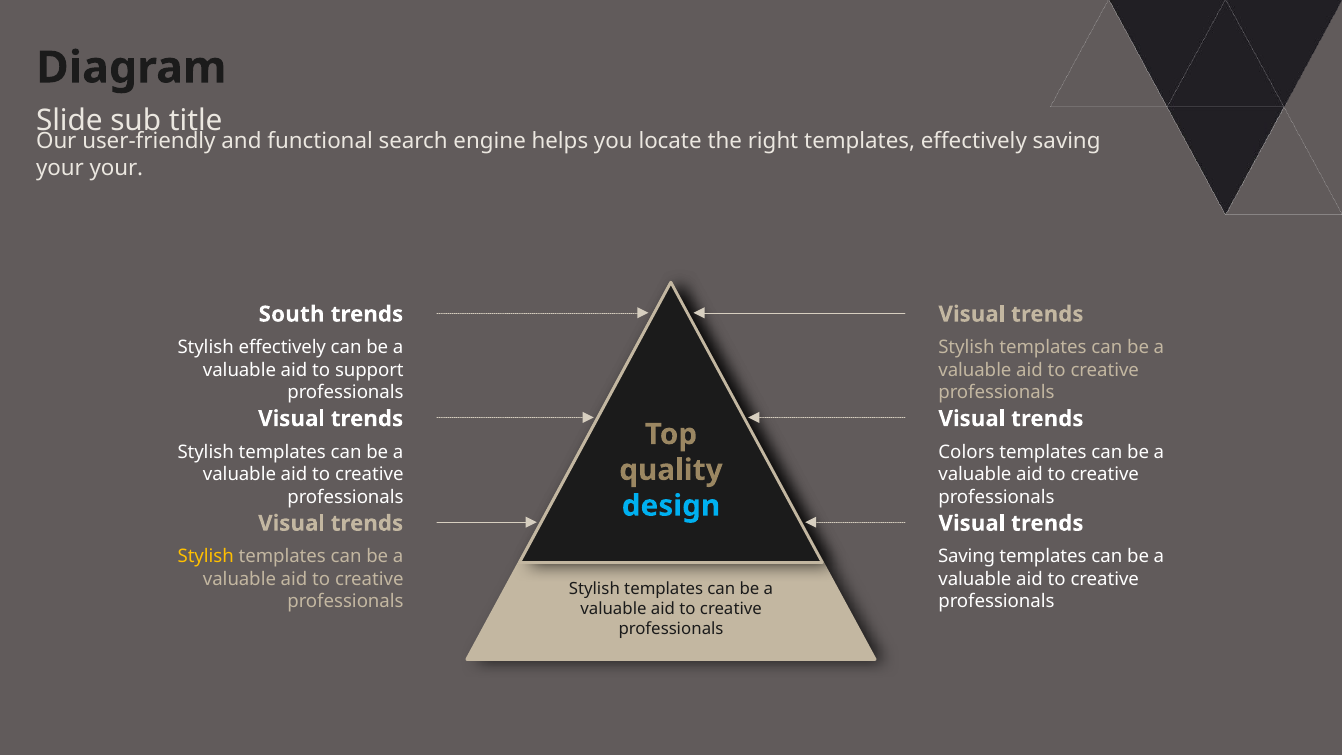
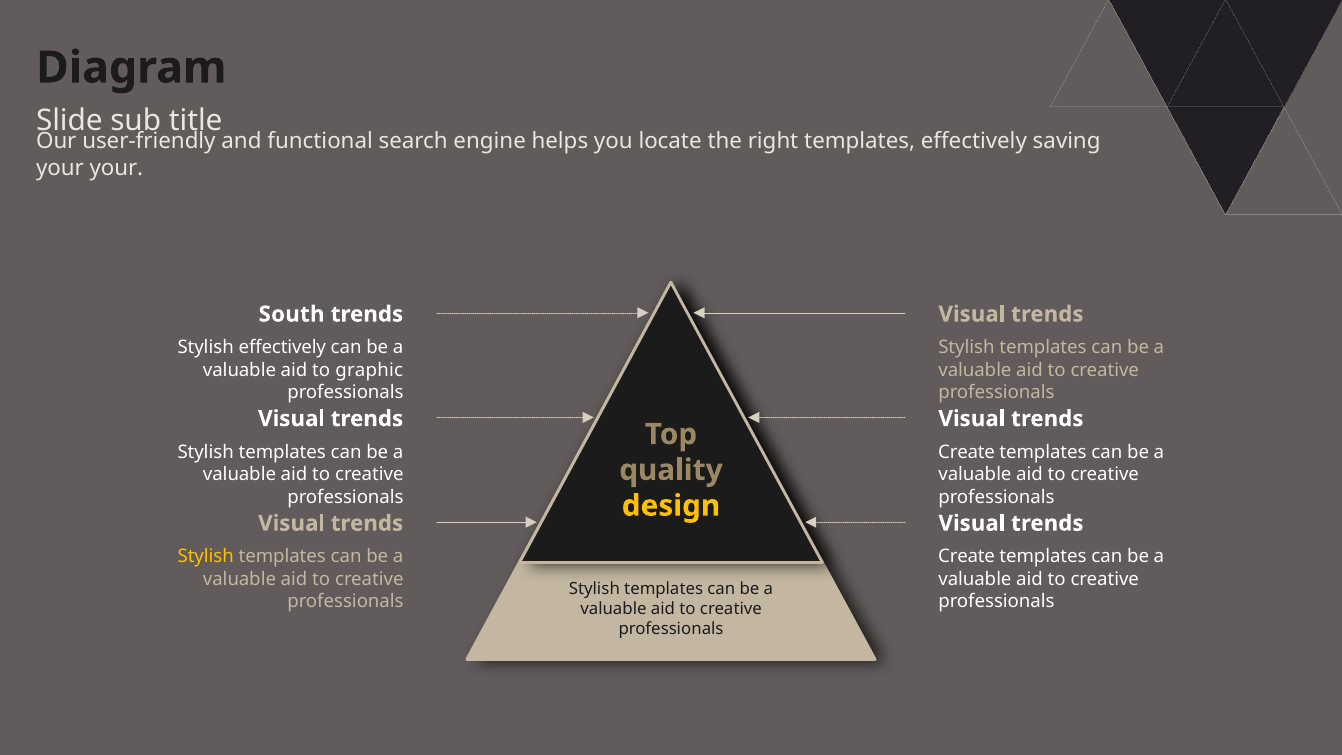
support: support -> graphic (369, 370)
Colors: Colors -> Create (967, 452)
design colour: light blue -> yellow (671, 506)
Saving: Saving -> Create (967, 557)
